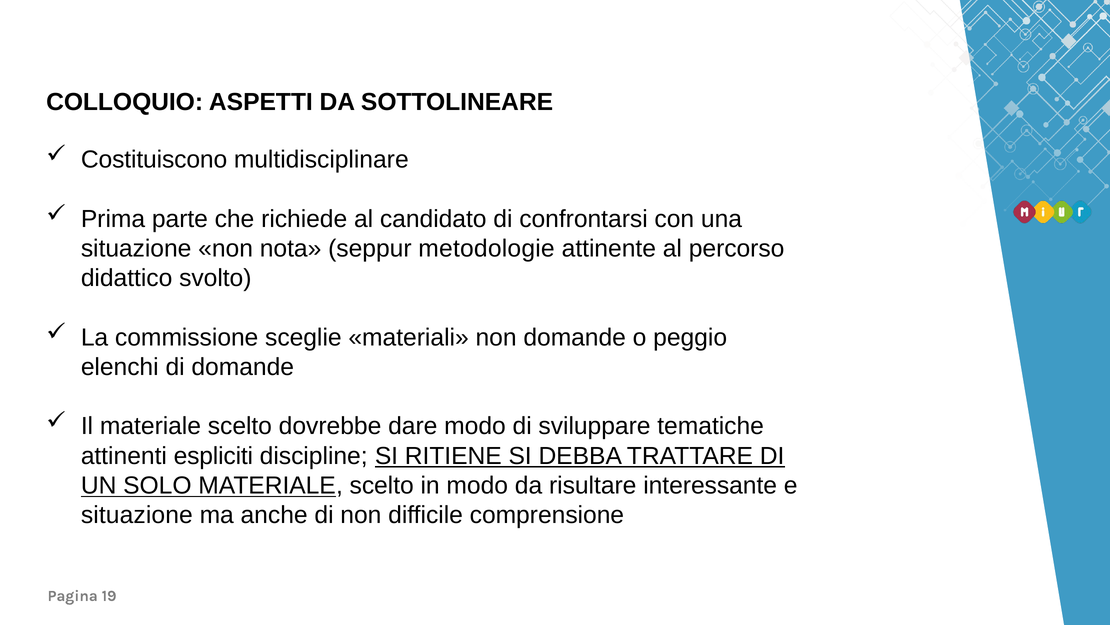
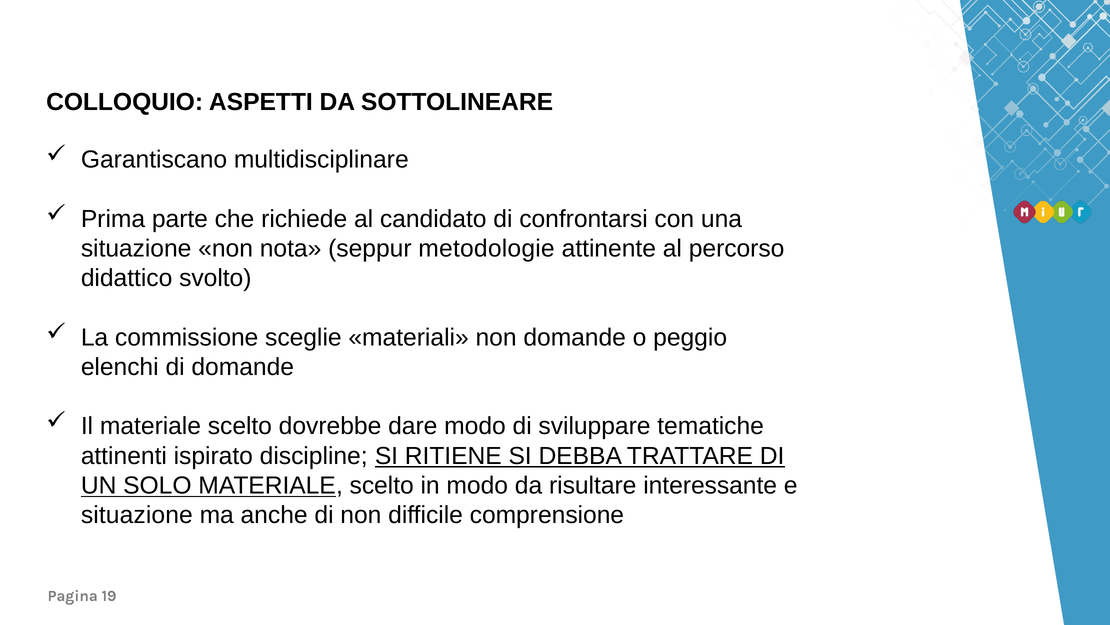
Costituiscono: Costituiscono -> Garantiscano (154, 160)
espliciti: espliciti -> ispirato (213, 455)
